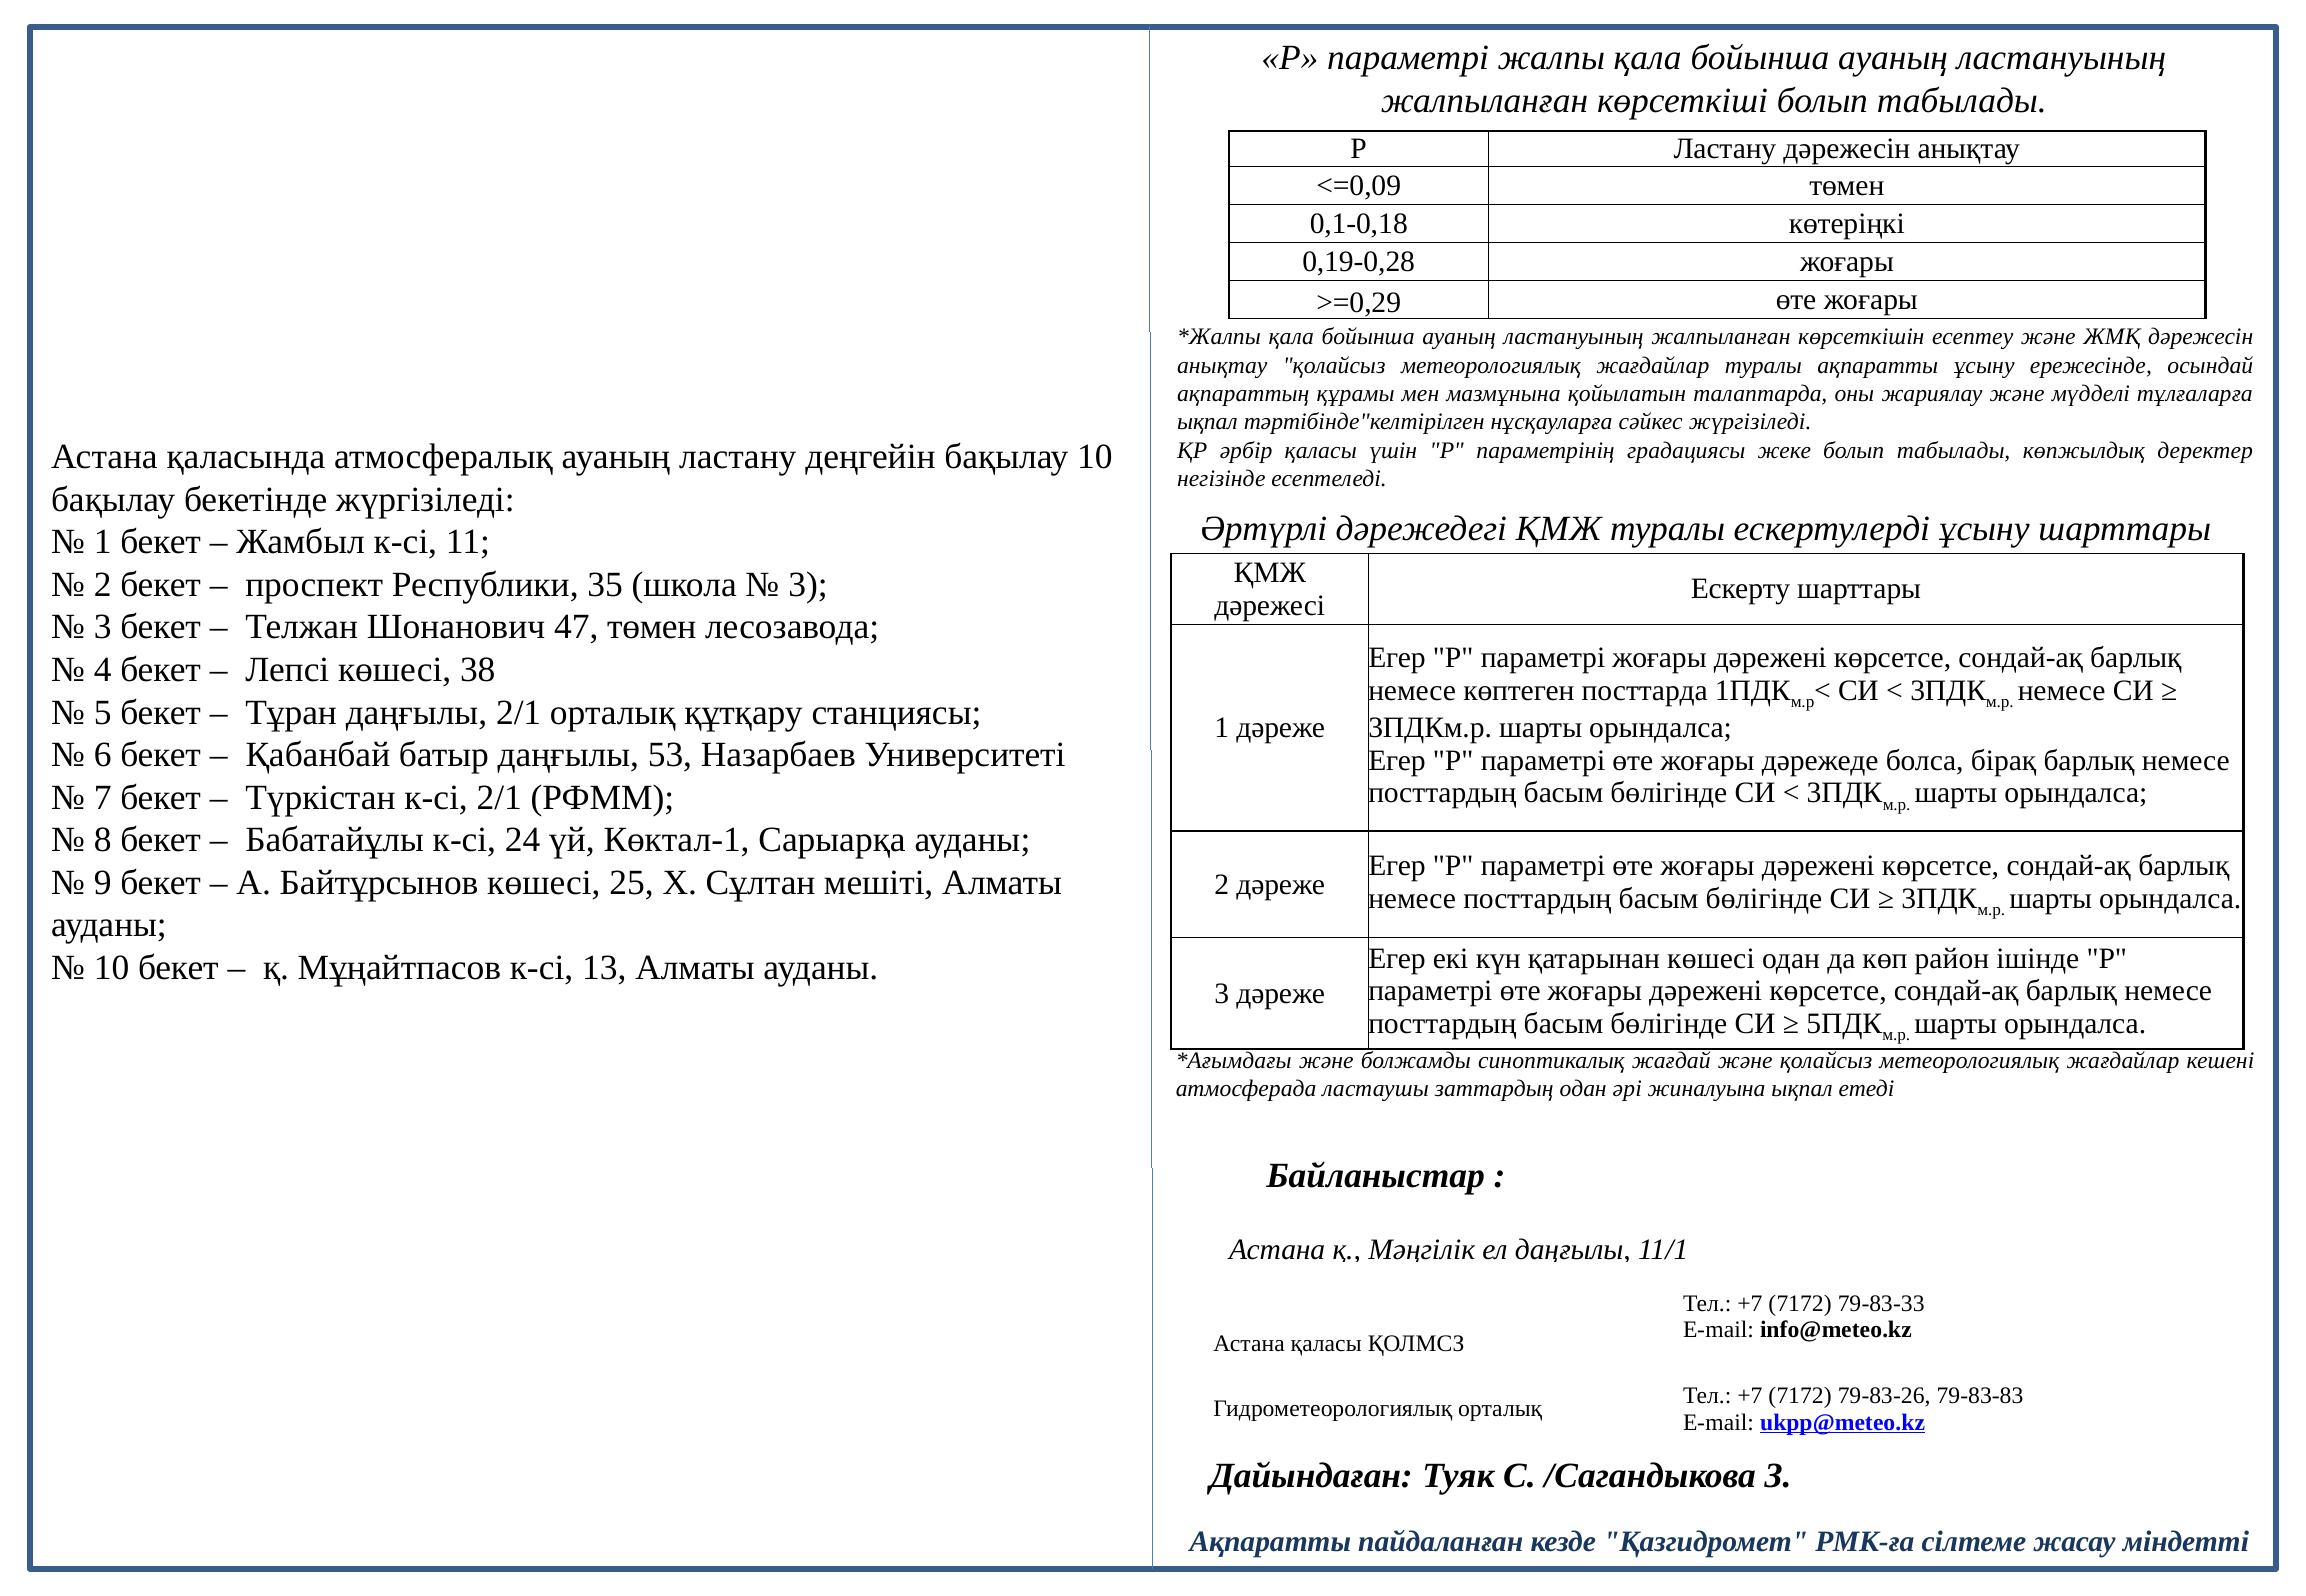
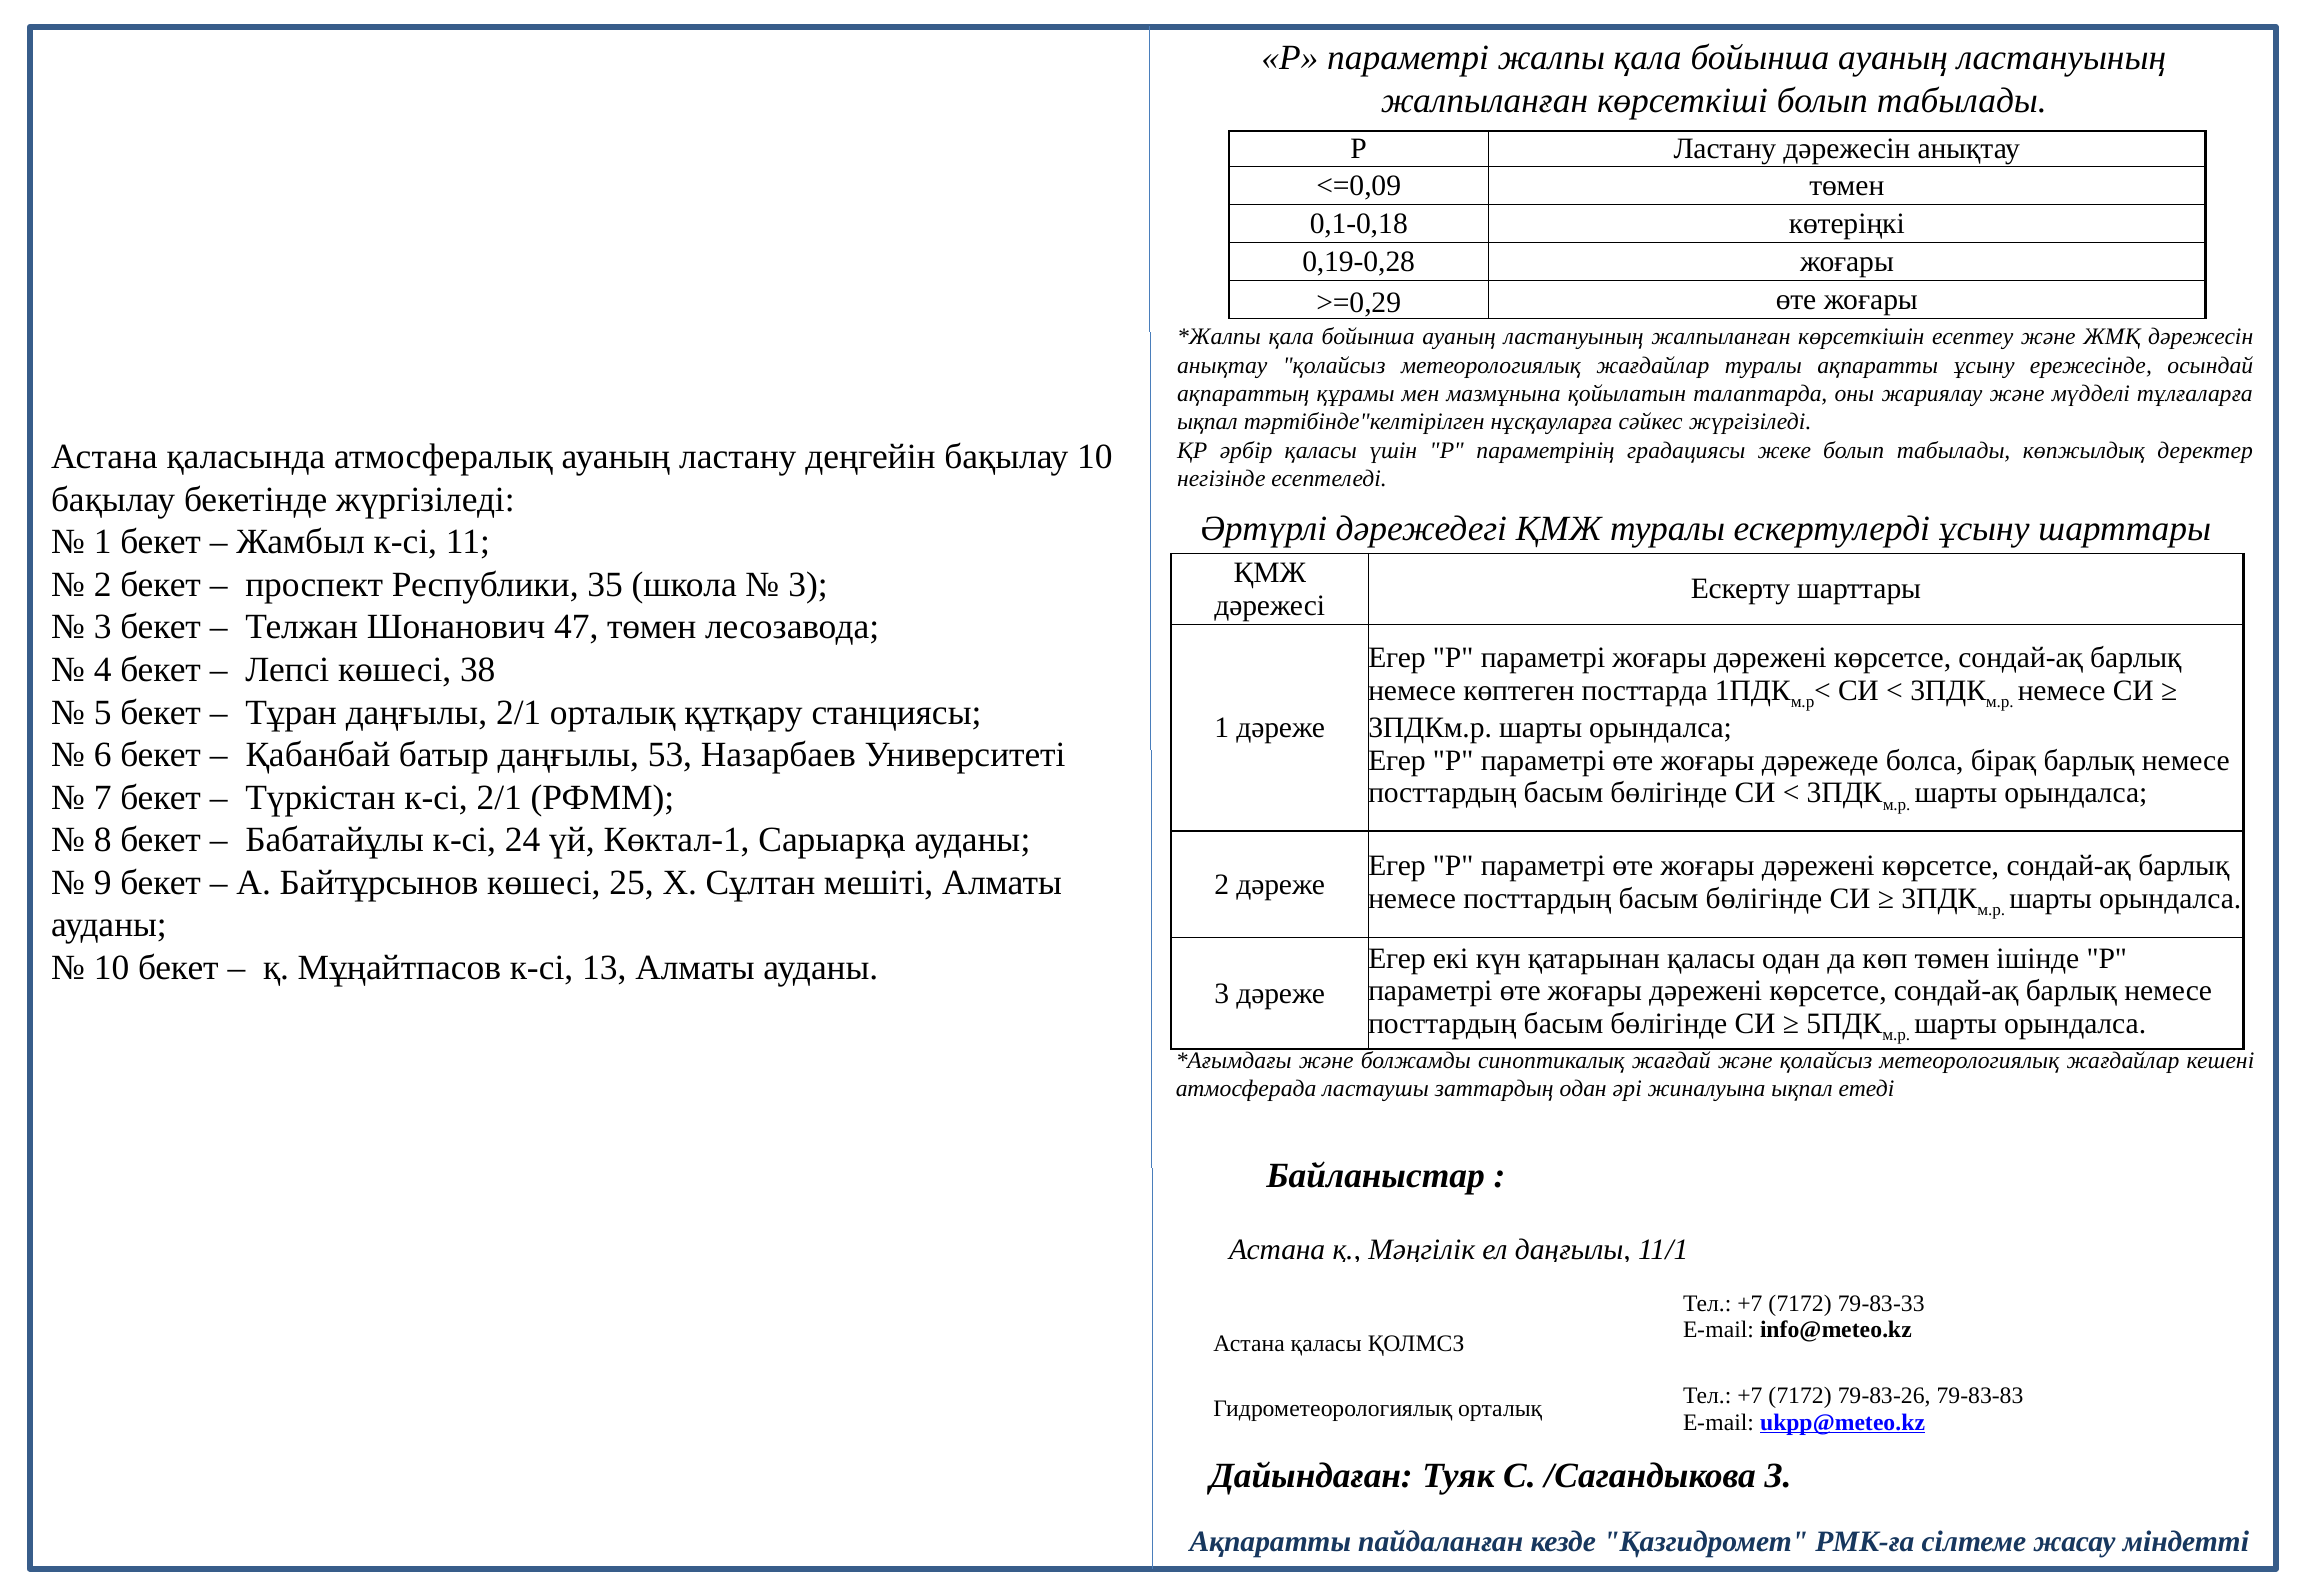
қатарынан көшесі: көшесі -> қаласы (1711, 959)
көп район: район -> төмен (1952, 959)
